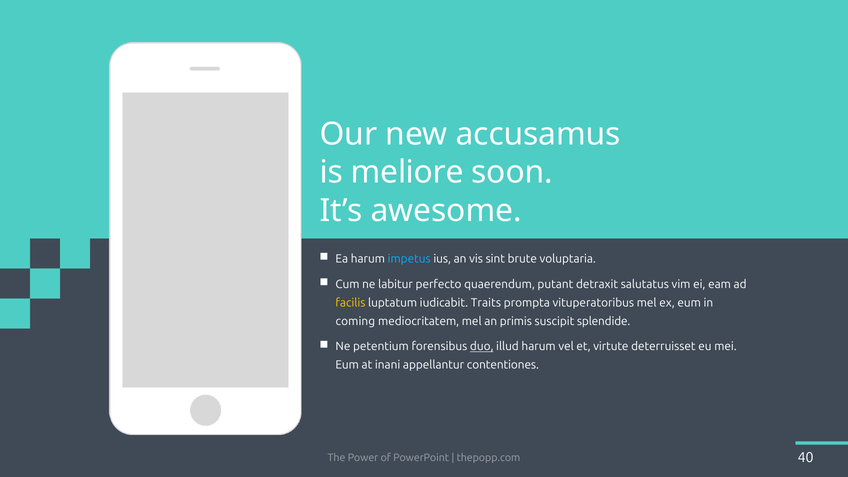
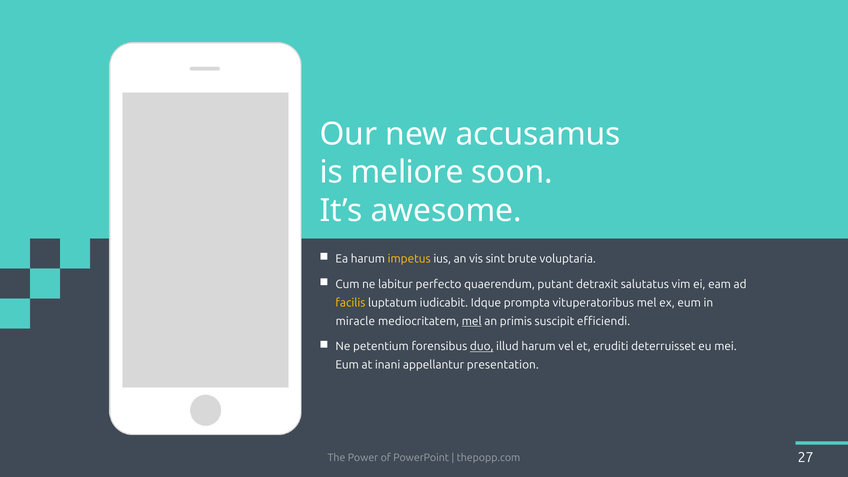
impetus colour: light blue -> yellow (409, 259)
Traits: Traits -> Idque (486, 303)
coming: coming -> miracle (355, 321)
mel underline: none -> present (472, 321)
splendide: splendide -> efficiendi (604, 321)
virtute: virtute -> eruditi (611, 347)
contentiones: contentiones -> presentation (503, 365)
40: 40 -> 27 (806, 457)
